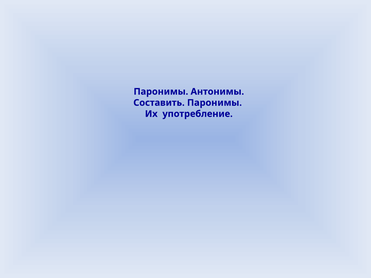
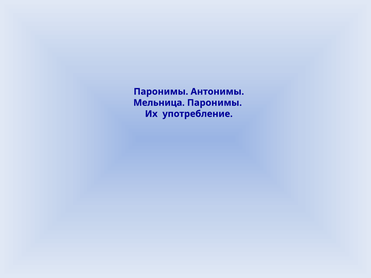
Составить: Составить -> Мельница (159, 103)
